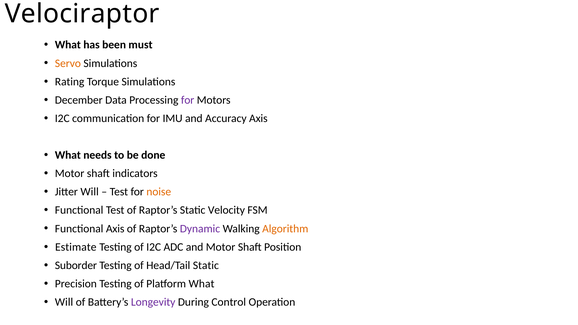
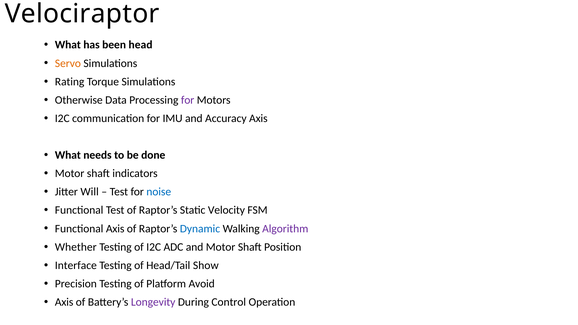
must: must -> head (141, 45)
December: December -> Otherwise (79, 100)
noise colour: orange -> blue (159, 192)
Dynamic colour: purple -> blue (200, 229)
Algorithm colour: orange -> purple (285, 229)
Estimate: Estimate -> Whether (76, 247)
Suborder: Suborder -> Interface (76, 265)
Head/Tail Static: Static -> Show (206, 265)
Platform What: What -> Avoid (202, 284)
Will: Will -> Axis (64, 302)
